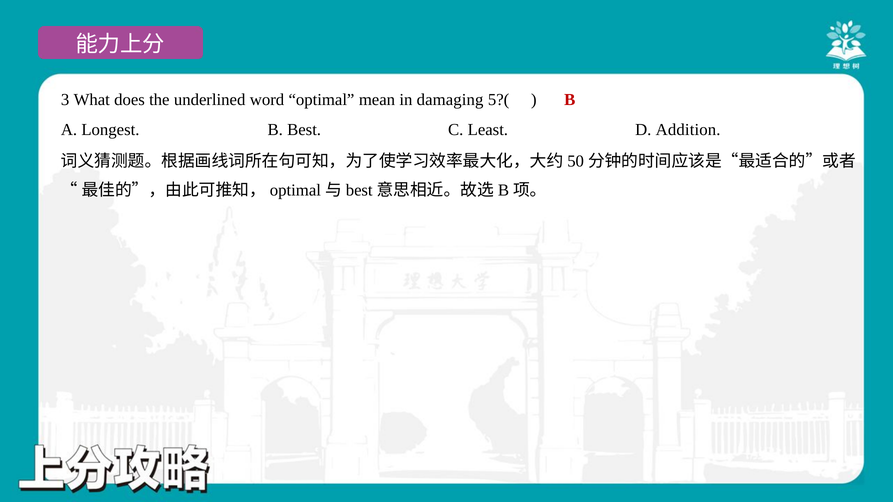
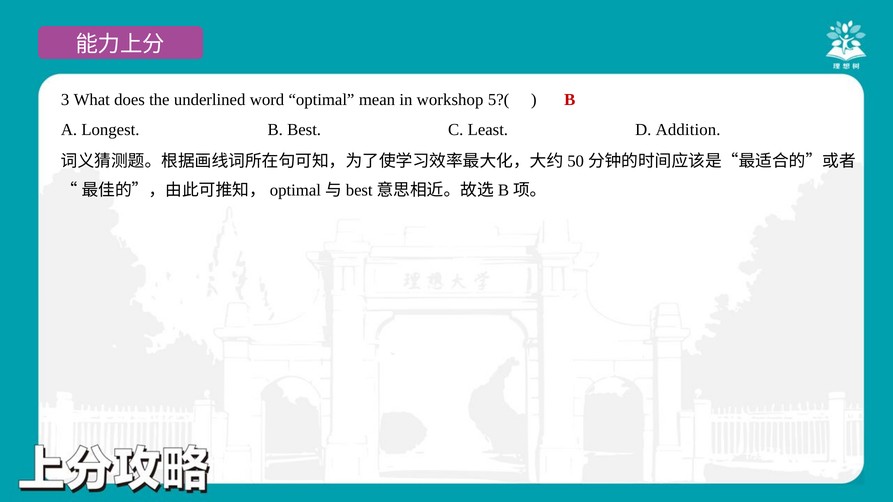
damaging: damaging -> workshop (450, 100)
